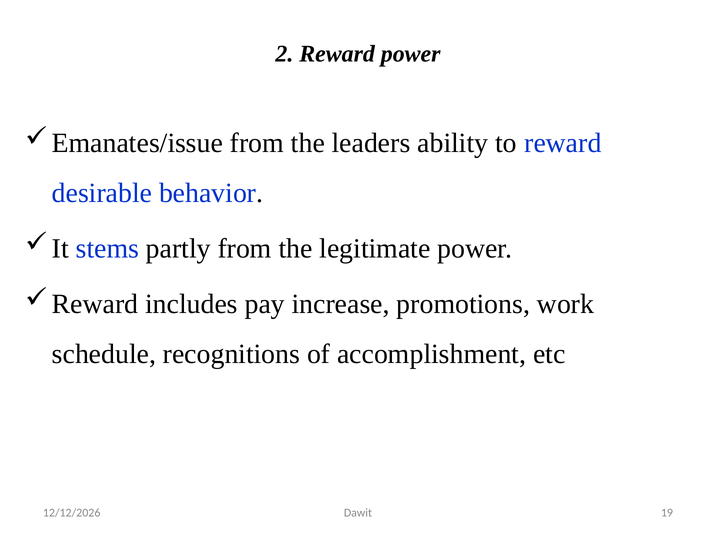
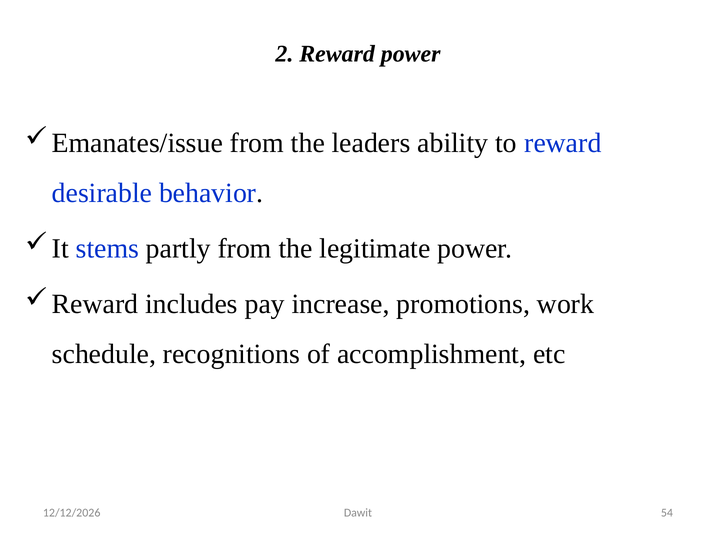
19: 19 -> 54 (667, 513)
